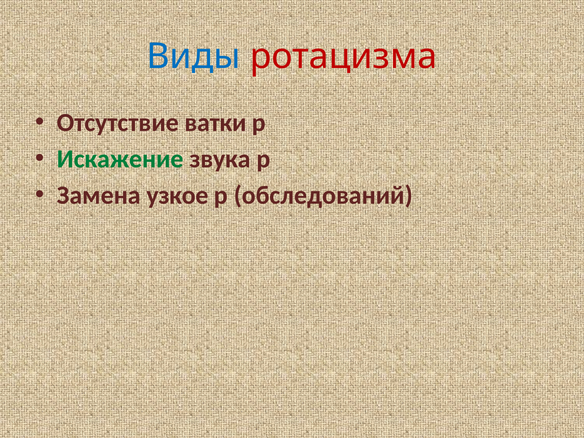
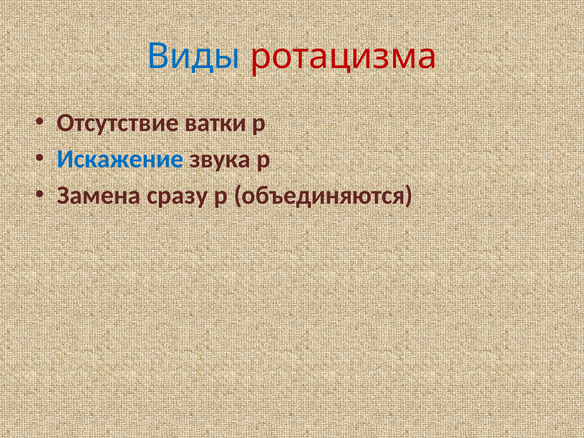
Искажение colour: green -> blue (120, 159)
узкое: узкое -> сразу (177, 195)
обследований: обследований -> объединяются (323, 195)
